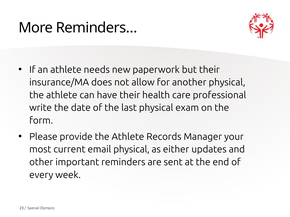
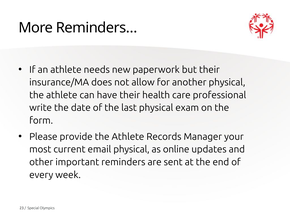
either: either -> online (176, 150)
